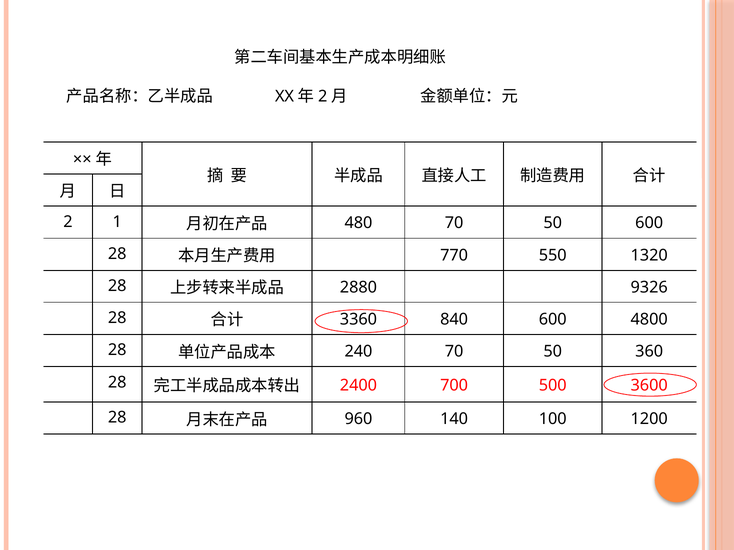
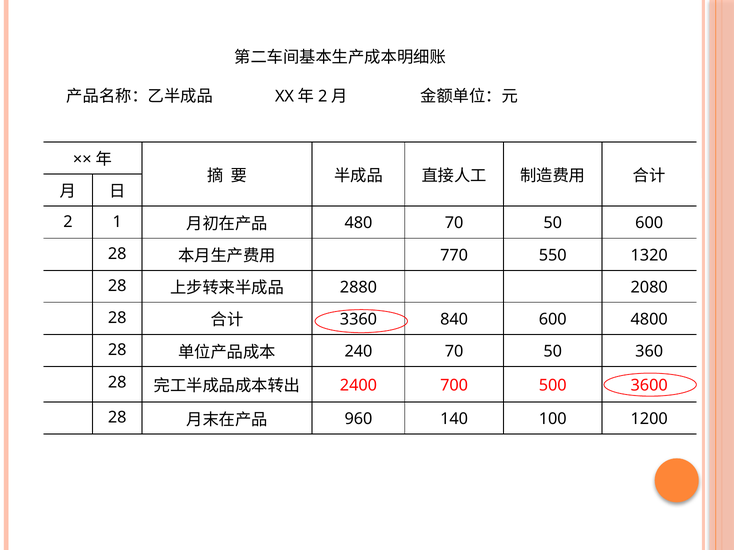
9326: 9326 -> 2080 (649, 288)
